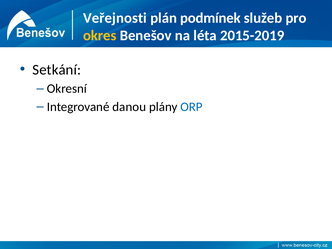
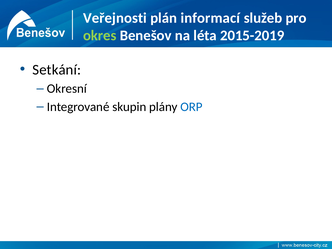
podmínek: podmínek -> informací (210, 18)
okres colour: yellow -> light green (100, 36)
danou: danou -> skupin (129, 107)
